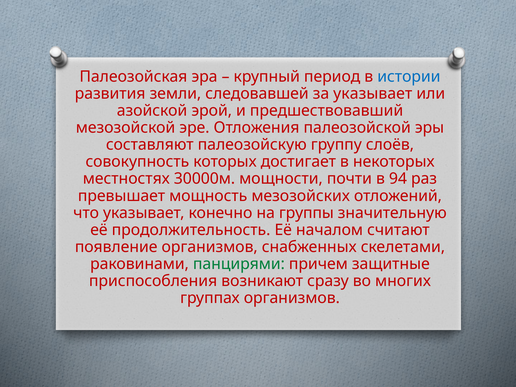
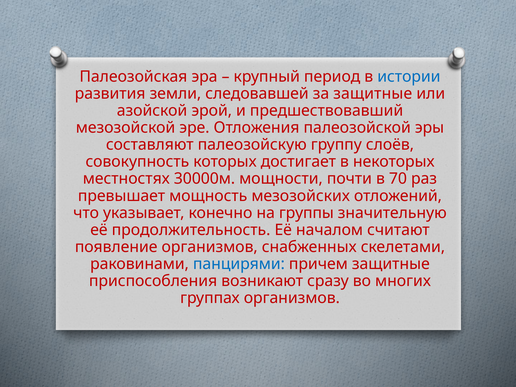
за указывает: указывает -> защитные (373, 94)
94: 94 -> 70 (398, 179)
панцирями colour: green -> blue (239, 264)
